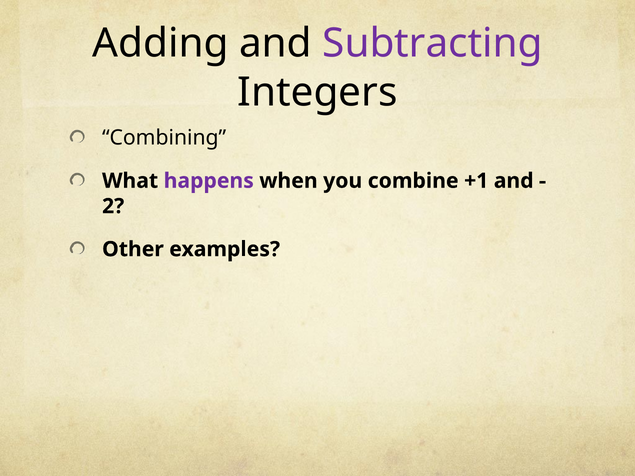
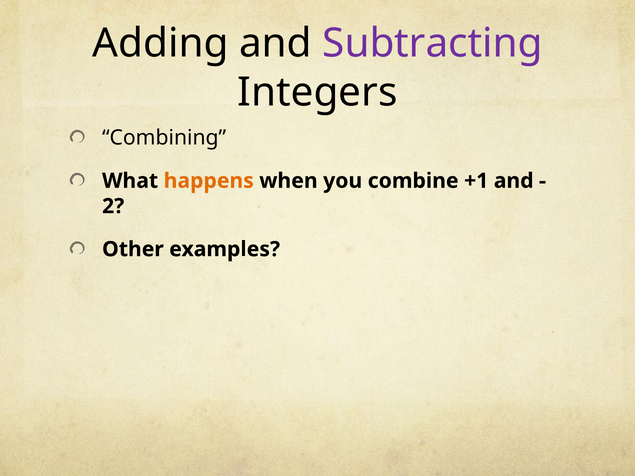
happens colour: purple -> orange (209, 181)
